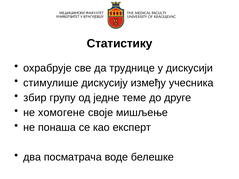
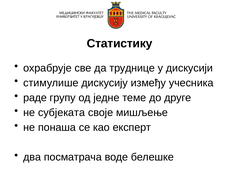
збир: збир -> раде (35, 98)
хомогене: хомогене -> субјеката (62, 113)
